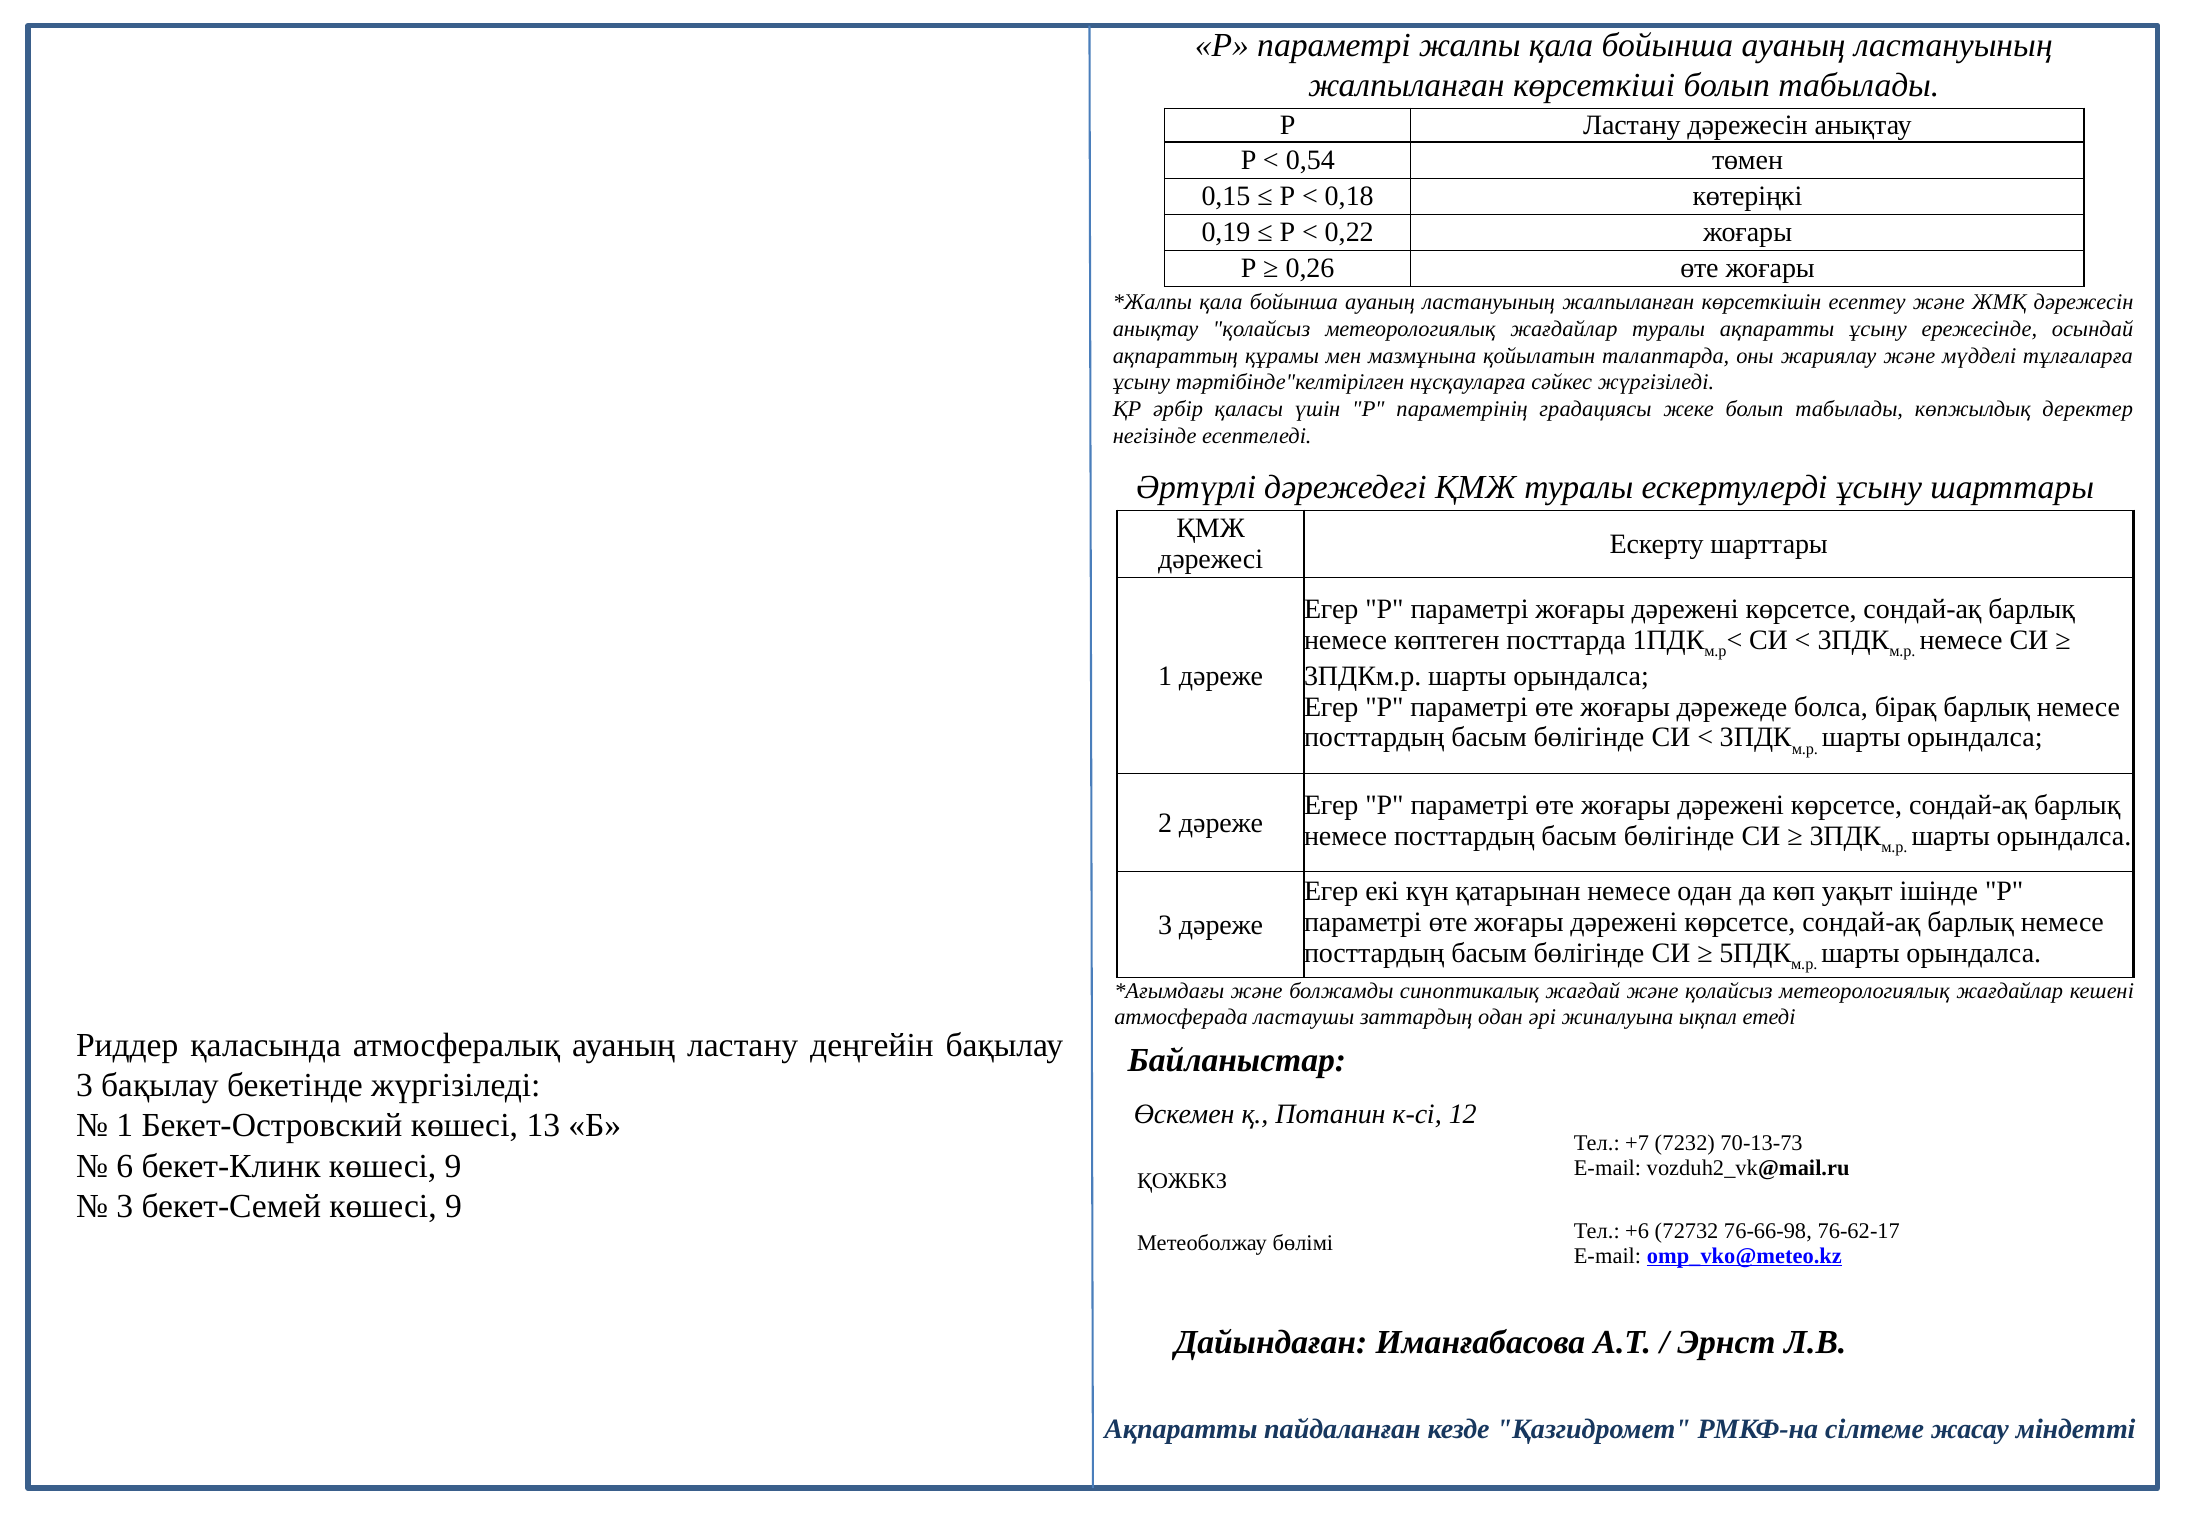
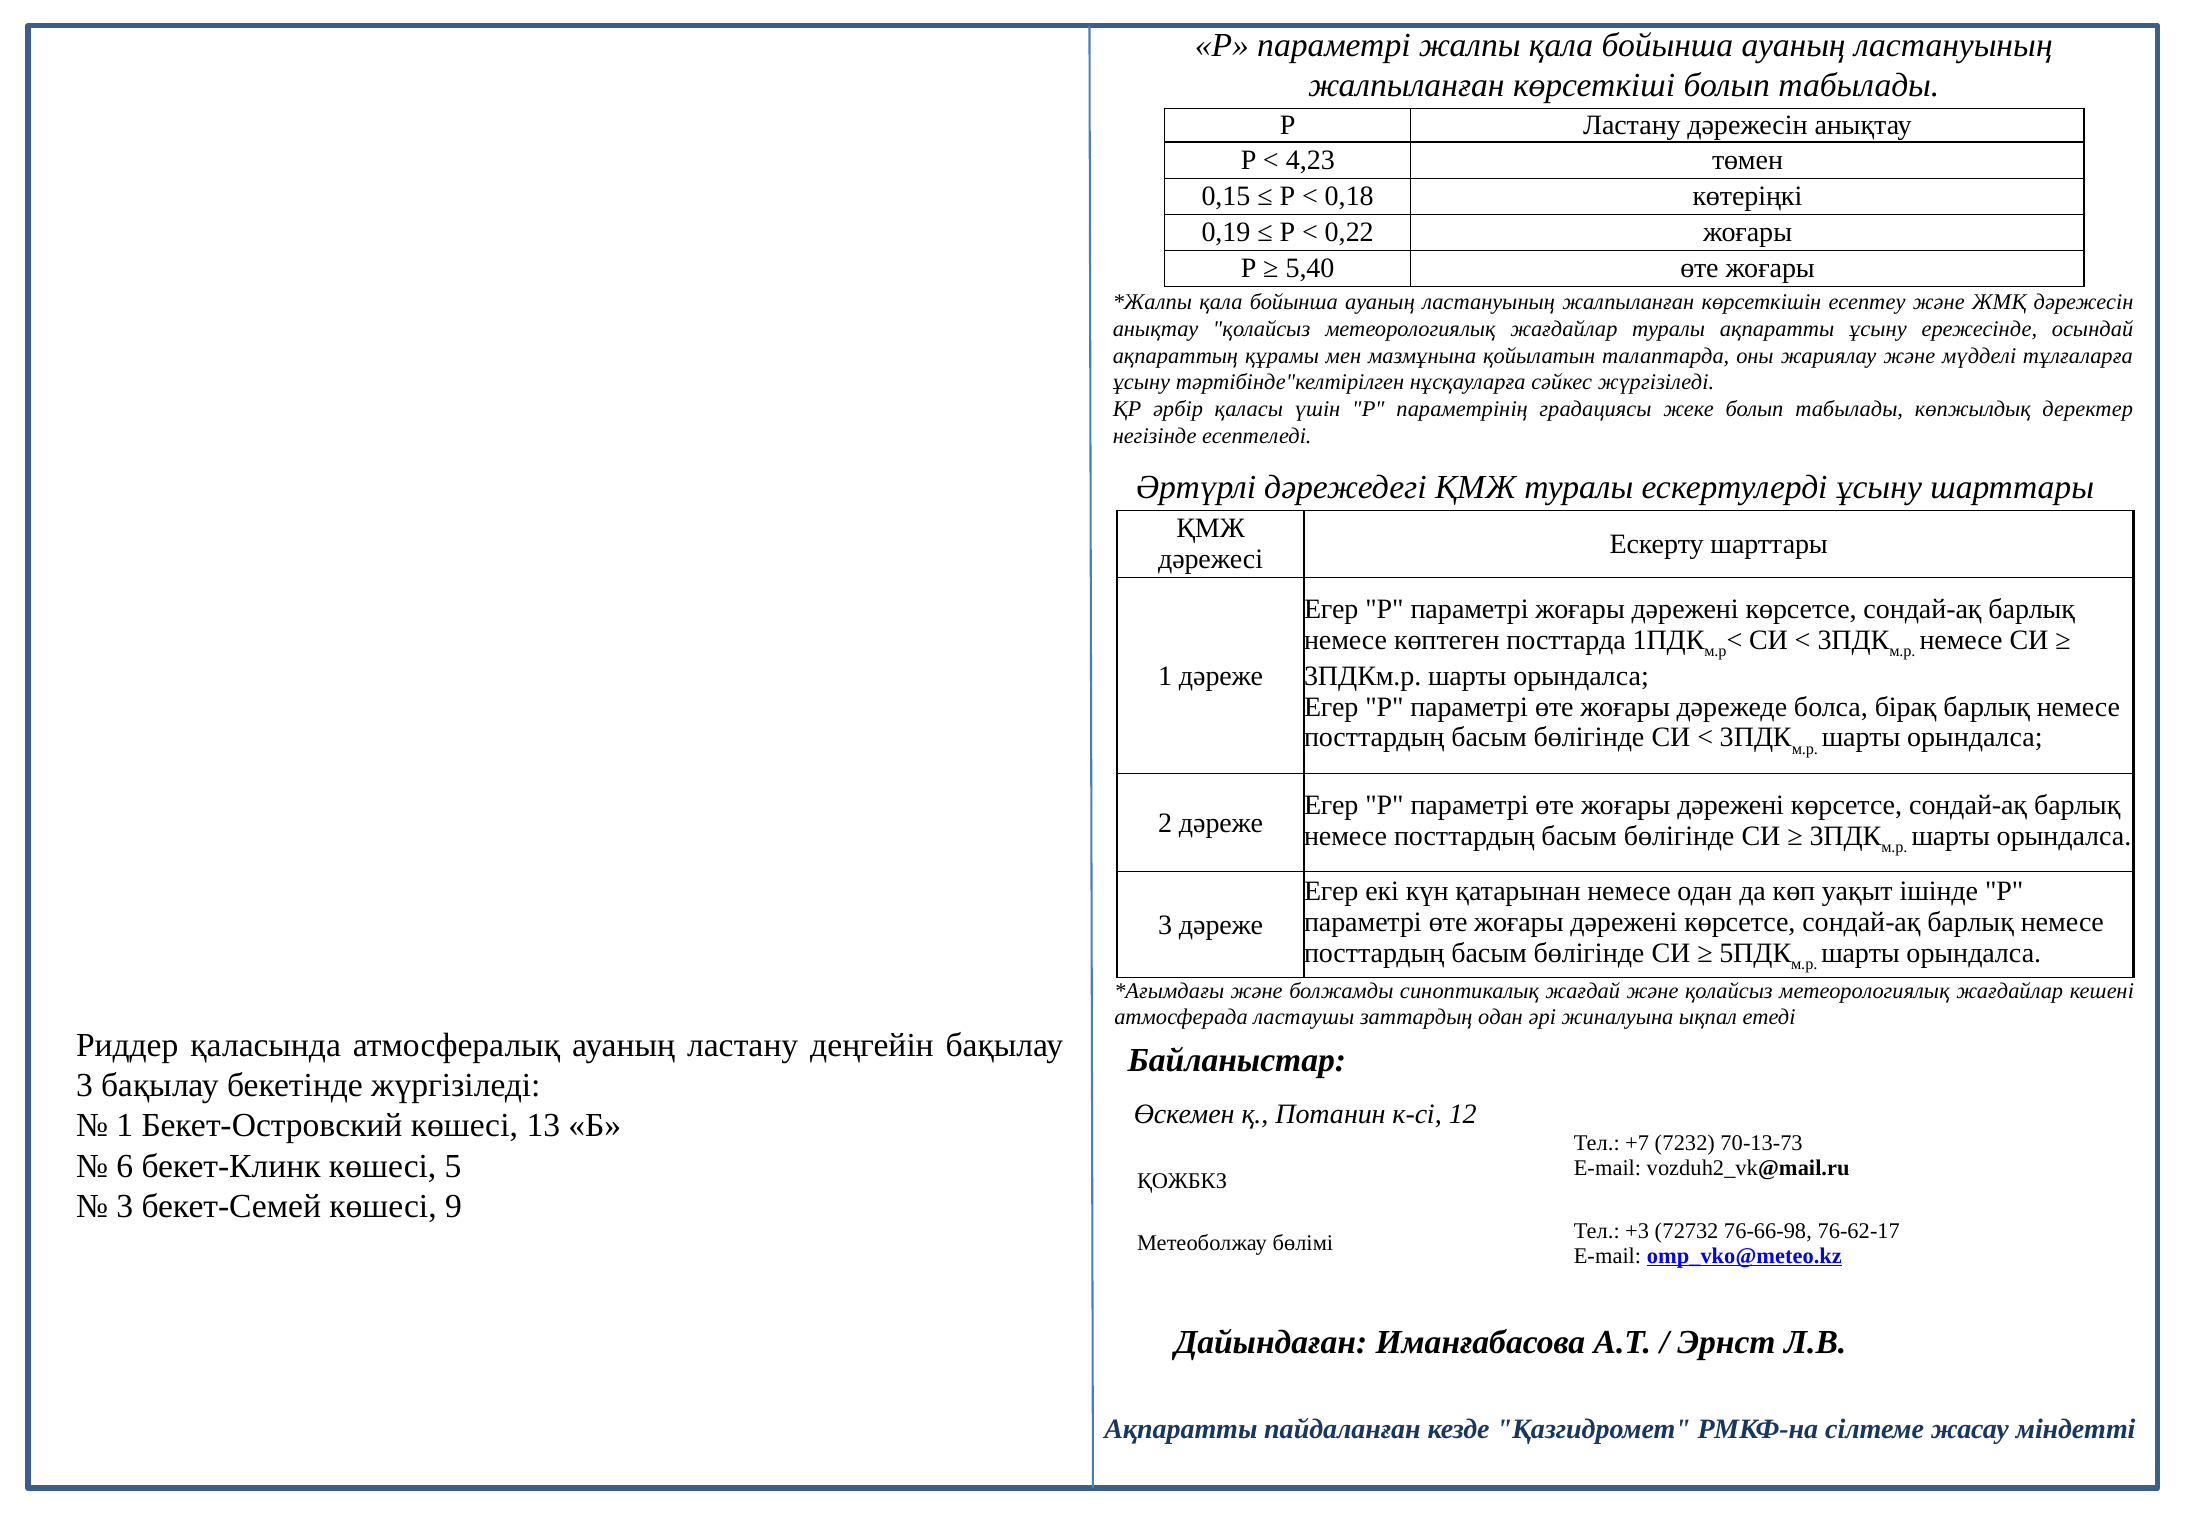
0,54: 0,54 -> 4,23 (1310, 160)
0,26: 0,26 -> 5,40 (1310, 268)
бекет-Клинк көшесі 9: 9 -> 5 (453, 1166)
+6: +6 -> +3 (1637, 1230)
